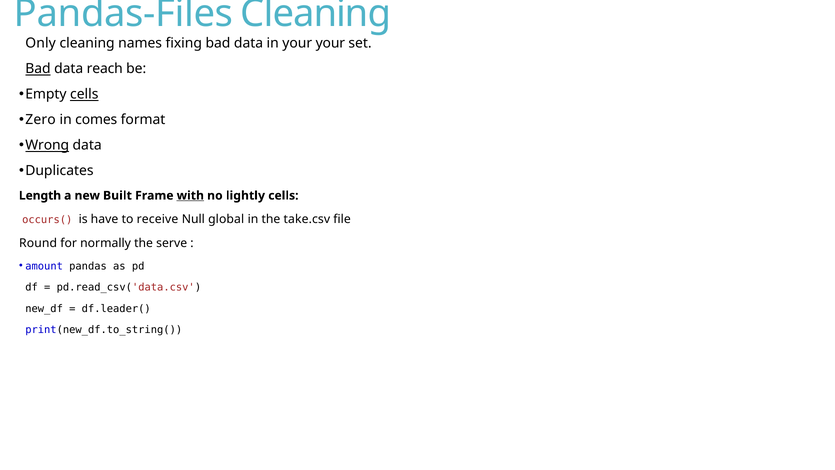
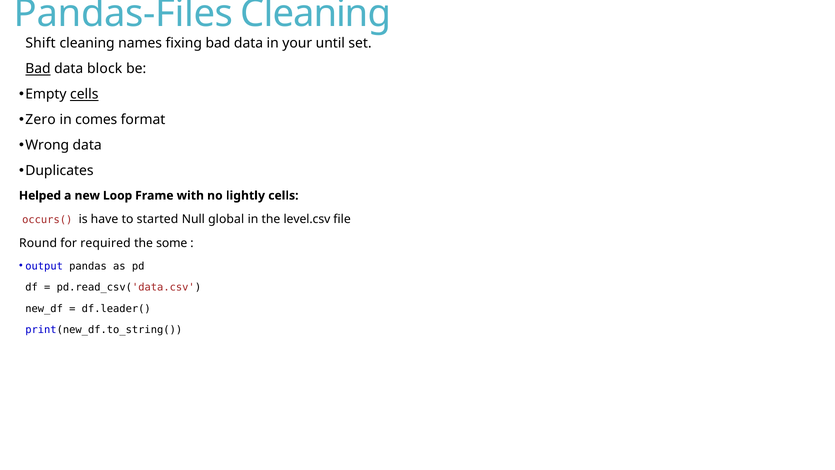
Only: Only -> Shift (41, 43)
your your: your -> until (330, 43)
reach: reach -> block (105, 69)
Wrong underline: present -> none (47, 145)
Length: Length -> Helped (40, 195)
Built: Built -> Loop (118, 195)
with underline: present -> none (190, 195)
receive: receive -> started (157, 219)
take.csv: take.csv -> level.csv (307, 219)
normally: normally -> required (105, 243)
serve: serve -> some (172, 243)
amount: amount -> output (44, 266)
